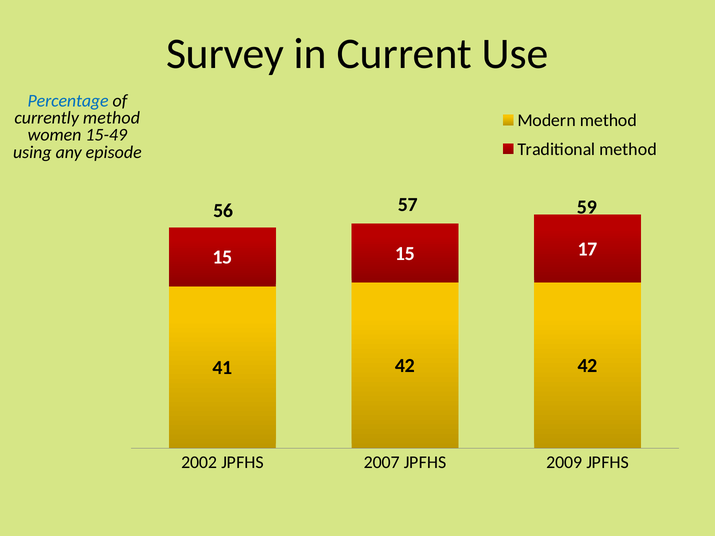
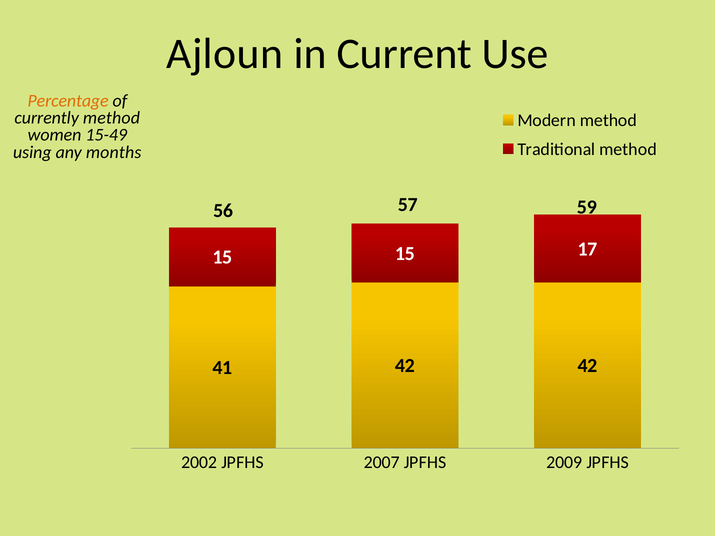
Survey: Survey -> Ajloun (225, 54)
Percentage colour: blue -> orange (68, 101)
episode: episode -> months (114, 152)
